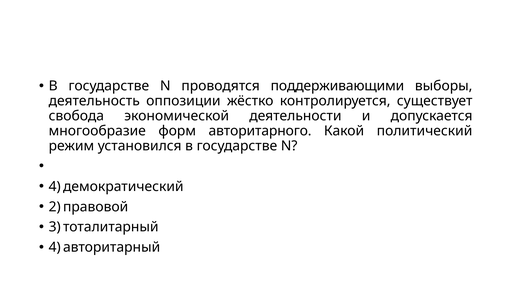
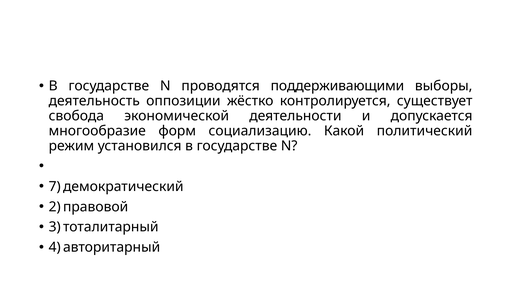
авторитарного: авторитарного -> социализацию (260, 131)
4: 4 -> 7 (55, 186)
